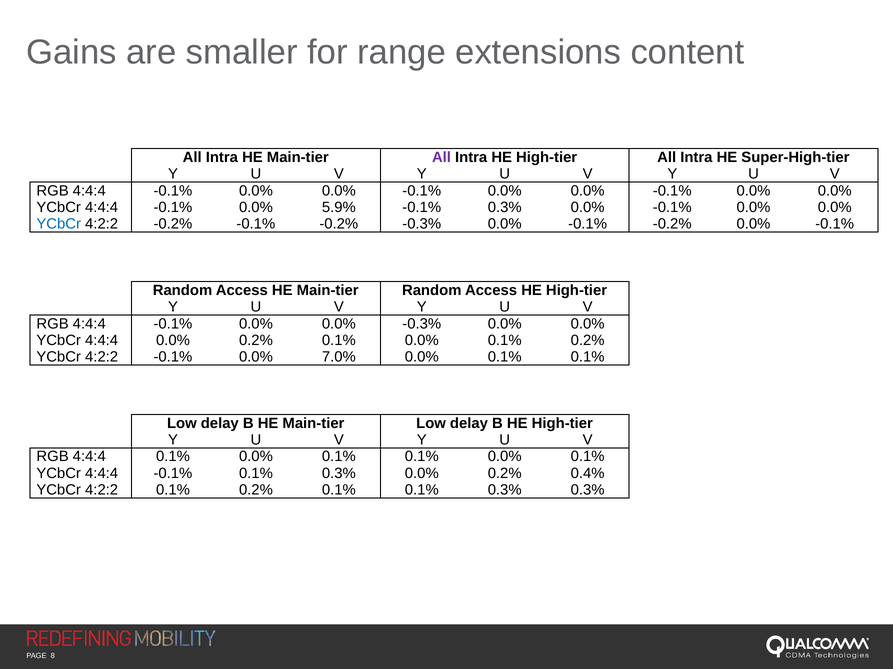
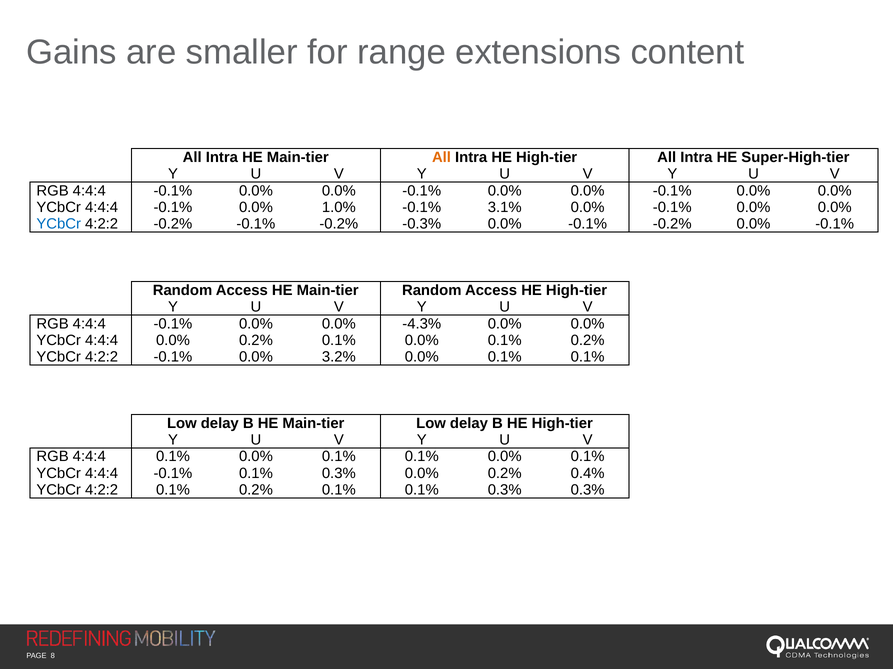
All colour: purple -> orange (441, 157)
5.9%: 5.9% -> 1.0% (339, 208)
-0.1% 0.3%: 0.3% -> 3.1% (505, 208)
0.0% -0.3%: -0.3% -> -4.3% (422, 324)
7.0%: 7.0% -> 3.2% (339, 357)
